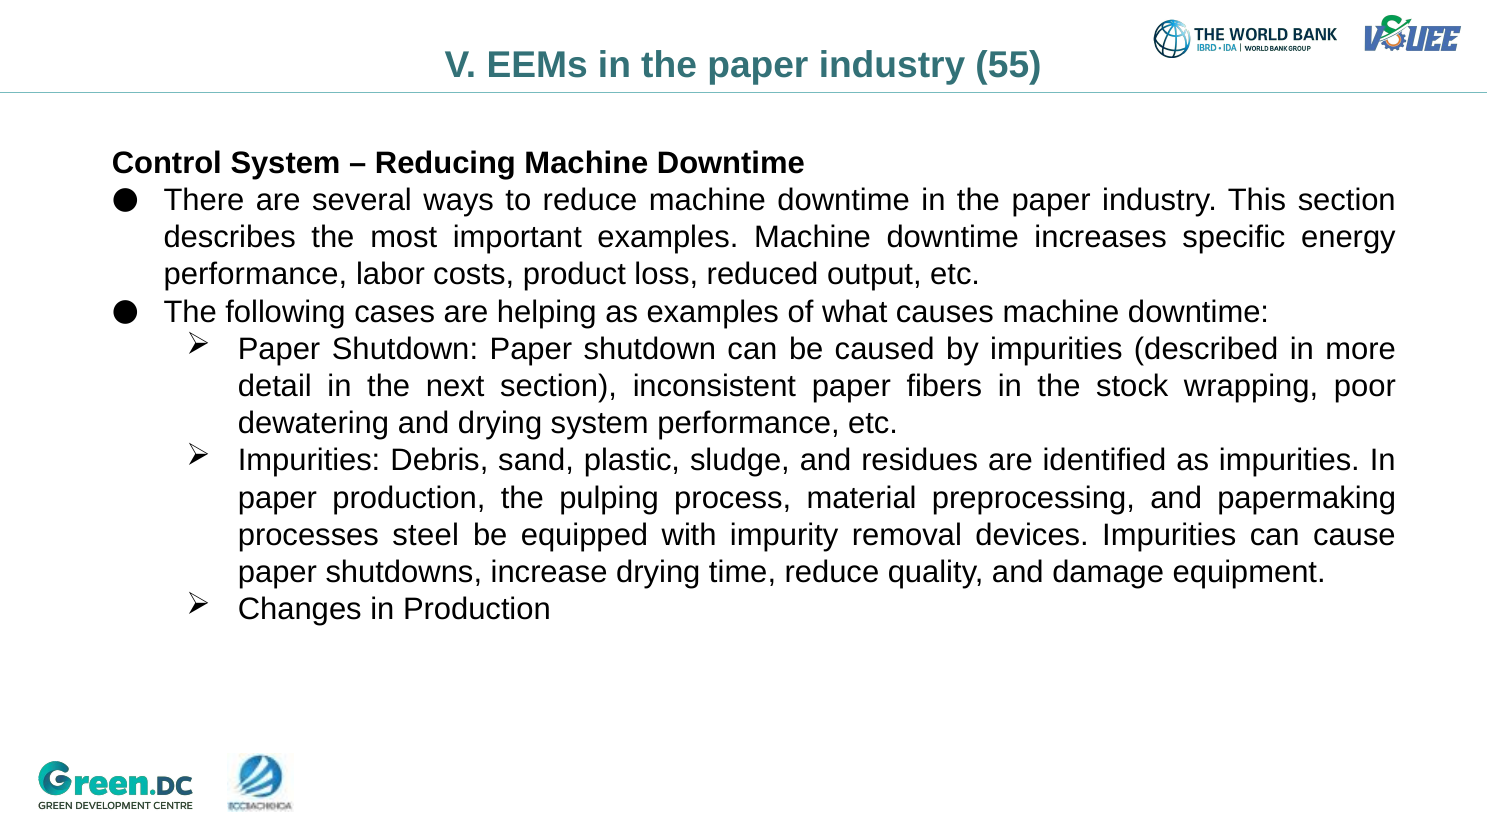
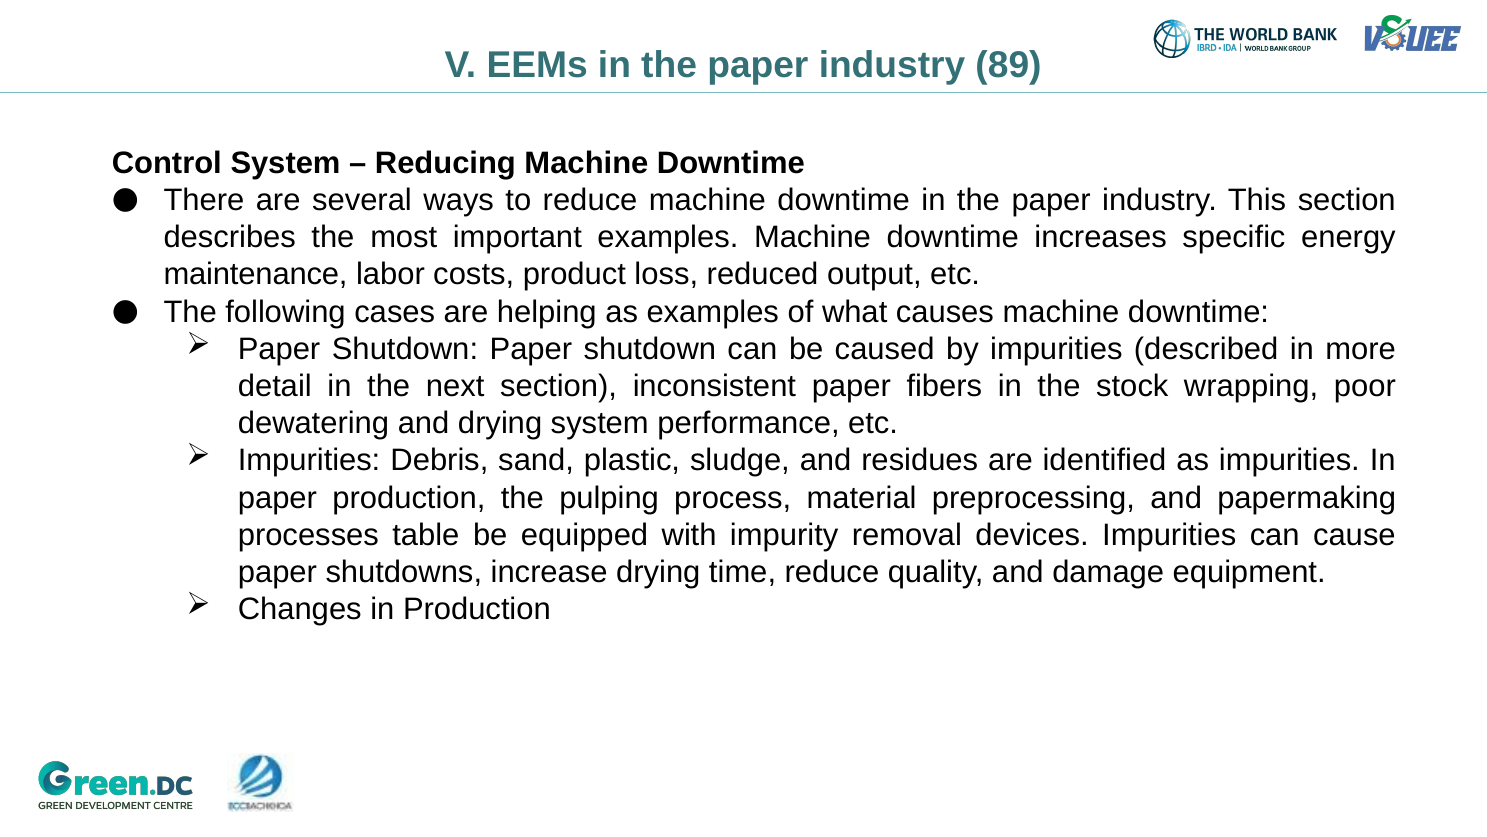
55: 55 -> 89 (1009, 66)
performance: performance -> maintenance (256, 274)
steel: steel -> table (426, 535)
